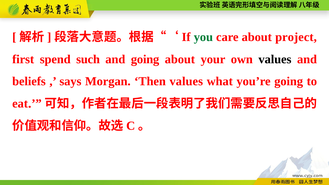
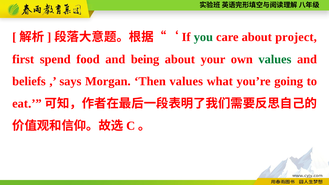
such: such -> food (88, 59)
and going: going -> being (145, 59)
values colour: black -> green (275, 59)
